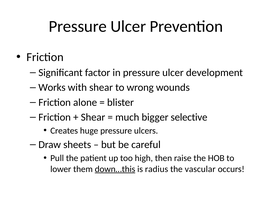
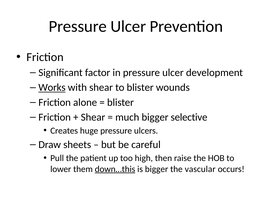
Works underline: none -> present (52, 88)
to wrong: wrong -> blister (140, 88)
is radius: radius -> bigger (157, 169)
